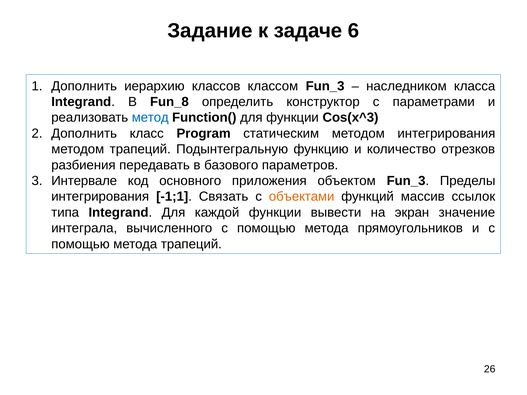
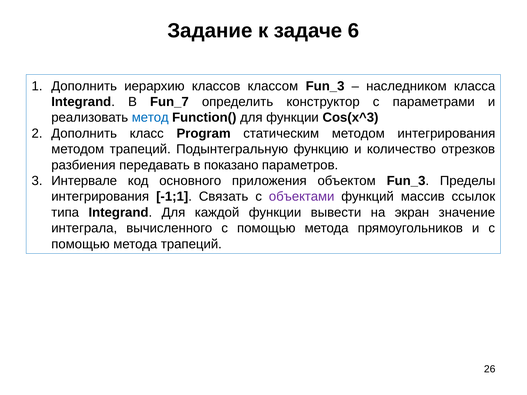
Fun_8: Fun_8 -> Fun_7 (169, 102)
базового: базового -> показано (231, 165)
объектами colour: orange -> purple (302, 197)
